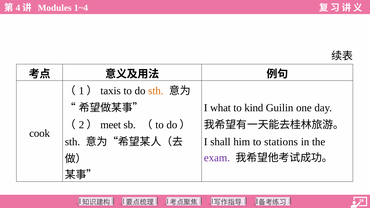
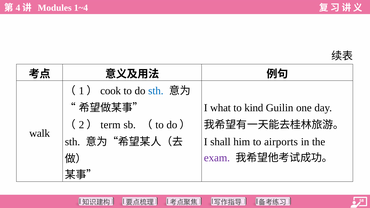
taxis: taxis -> cook (111, 91)
sth colour: orange -> blue (156, 91)
meet: meet -> term (111, 125)
cook: cook -> walk (40, 133)
stations: stations -> airports (281, 142)
